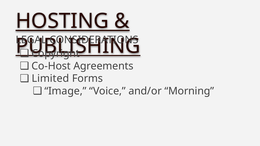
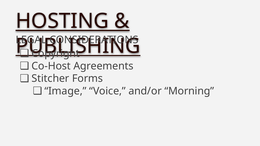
Limited: Limited -> Stitcher (50, 79)
